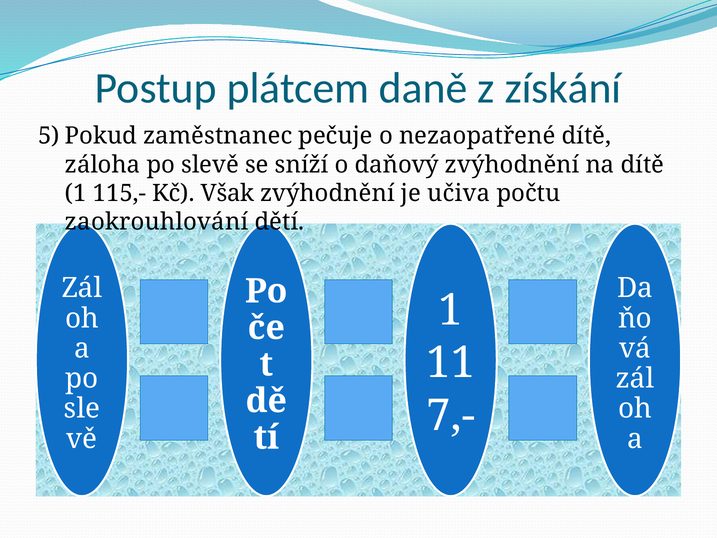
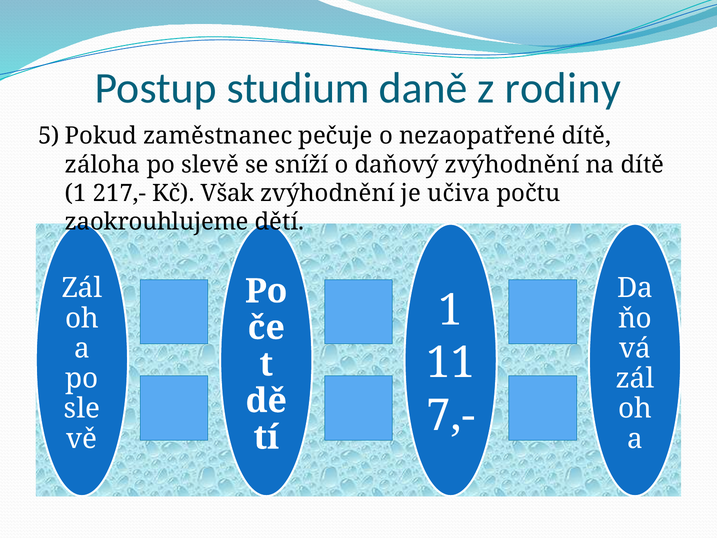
plátcem: plátcem -> studium (298, 88)
získání: získání -> rodiny (563, 88)
115,-: 115,- -> 217,- (120, 193)
zaokrouhlování: zaokrouhlování -> zaokrouhlujeme (157, 222)
